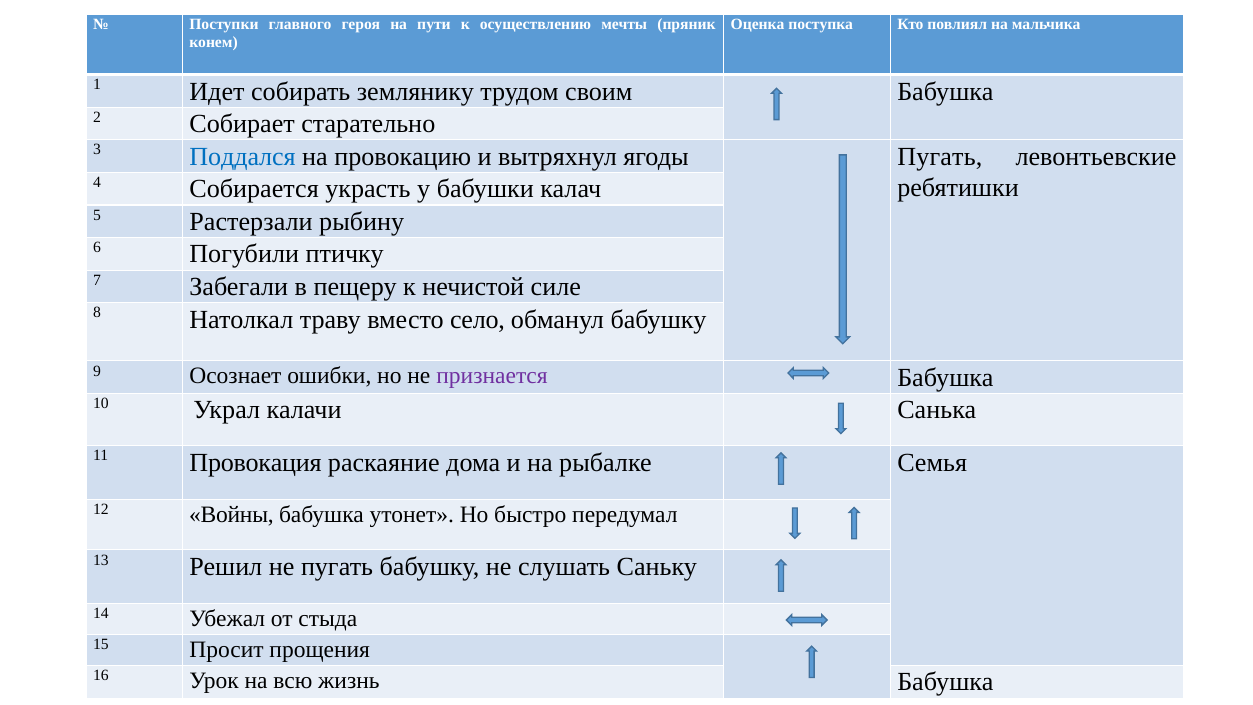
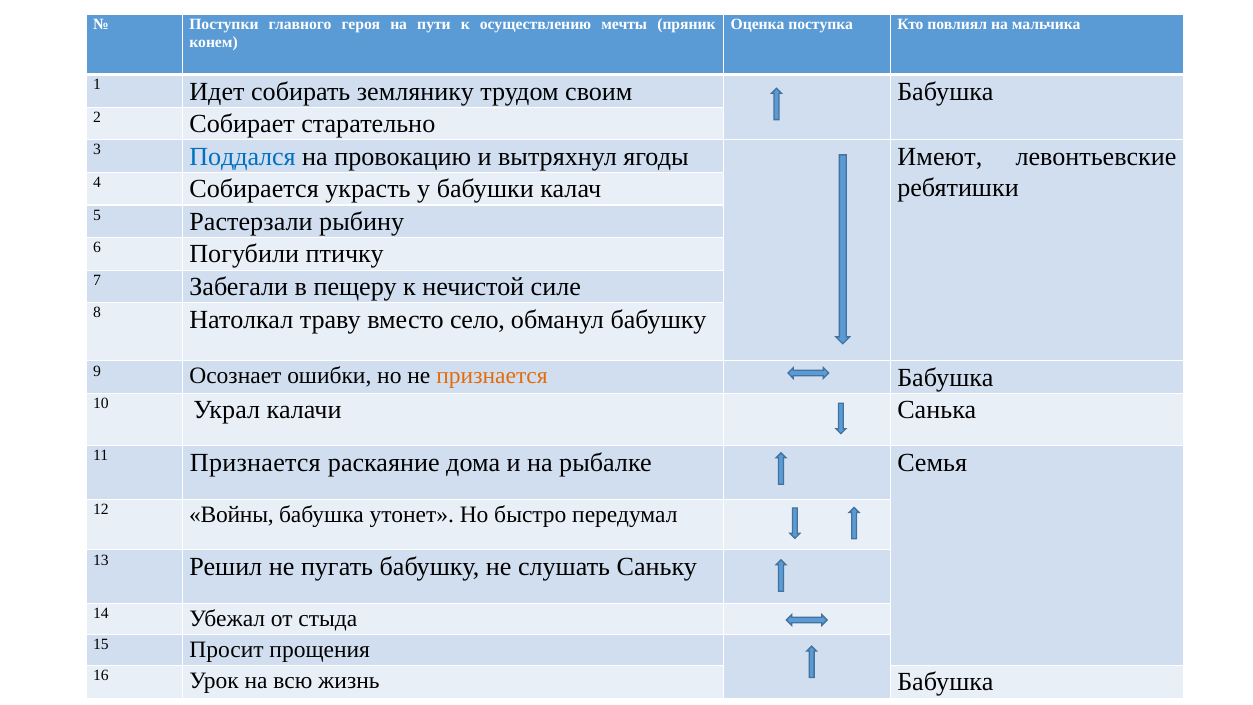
ягоды Пугать: Пугать -> Имеют (940, 157)
признается colour: purple -> orange (492, 376)
11 Провокация: Провокация -> Признается (255, 462)
